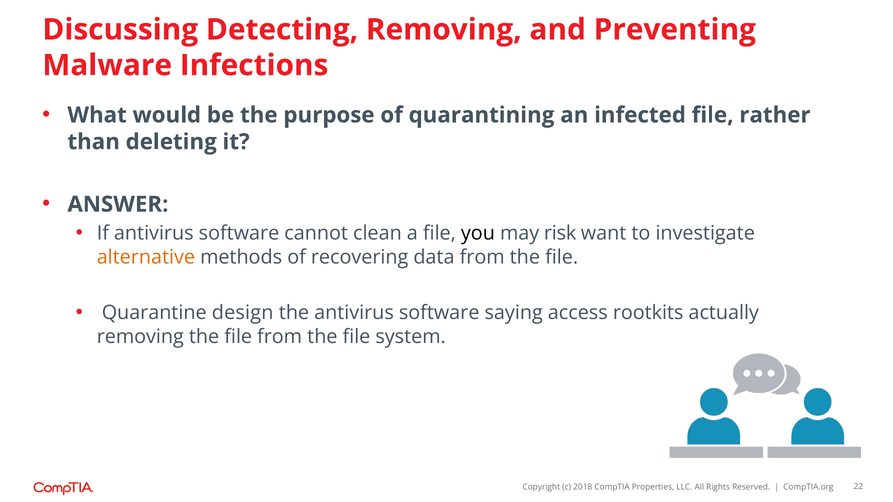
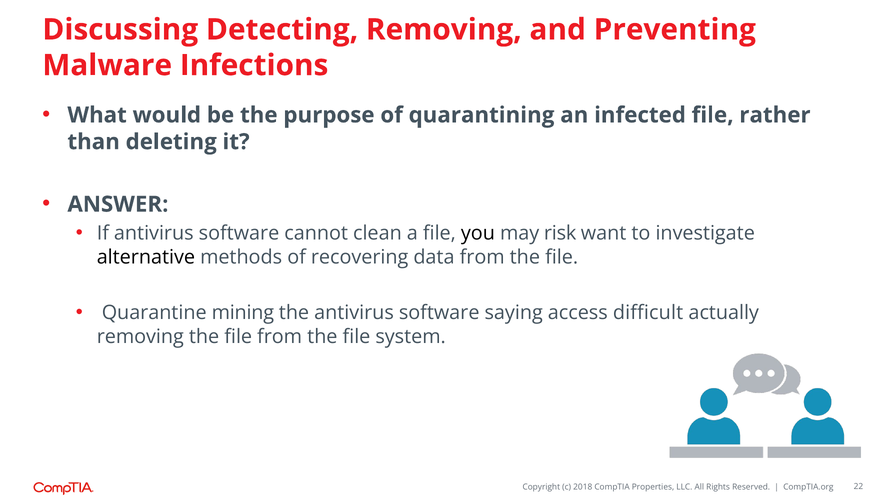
alternative colour: orange -> black (146, 257)
design: design -> mining (243, 313)
rootkits: rootkits -> difficult (648, 313)
